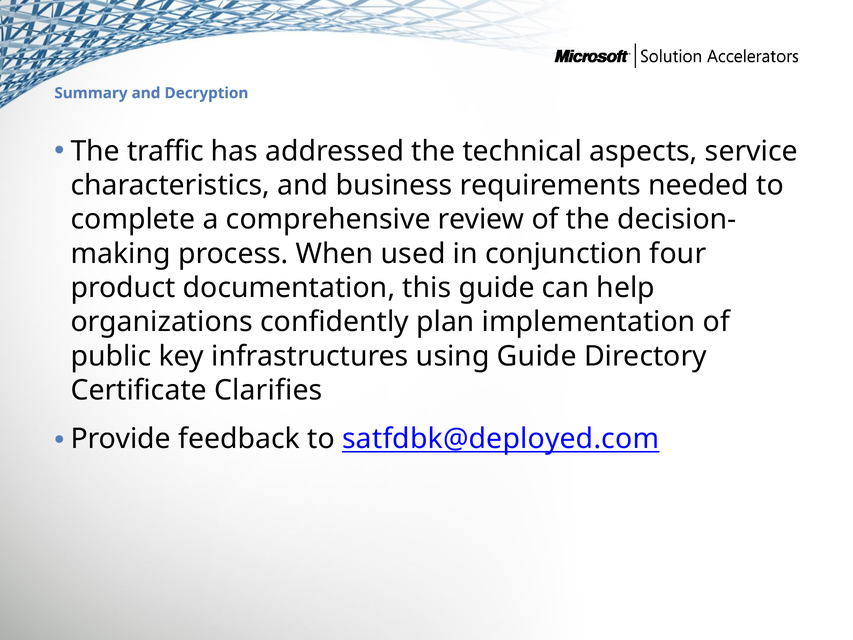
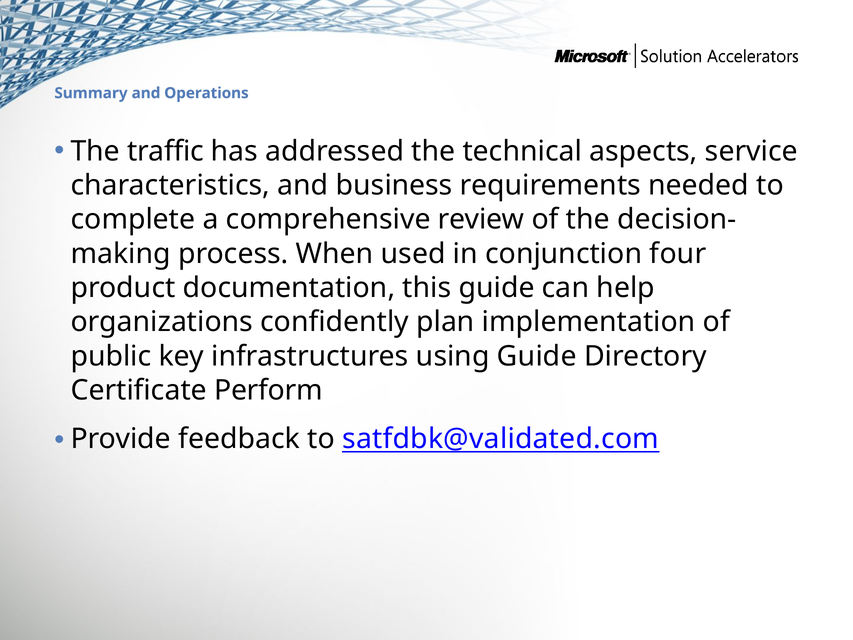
Decryption: Decryption -> Operations (206, 93)
Clarifies: Clarifies -> Perform (269, 390)
satfdbk@deployed.com: satfdbk@deployed.com -> satfdbk@validated.com (501, 438)
